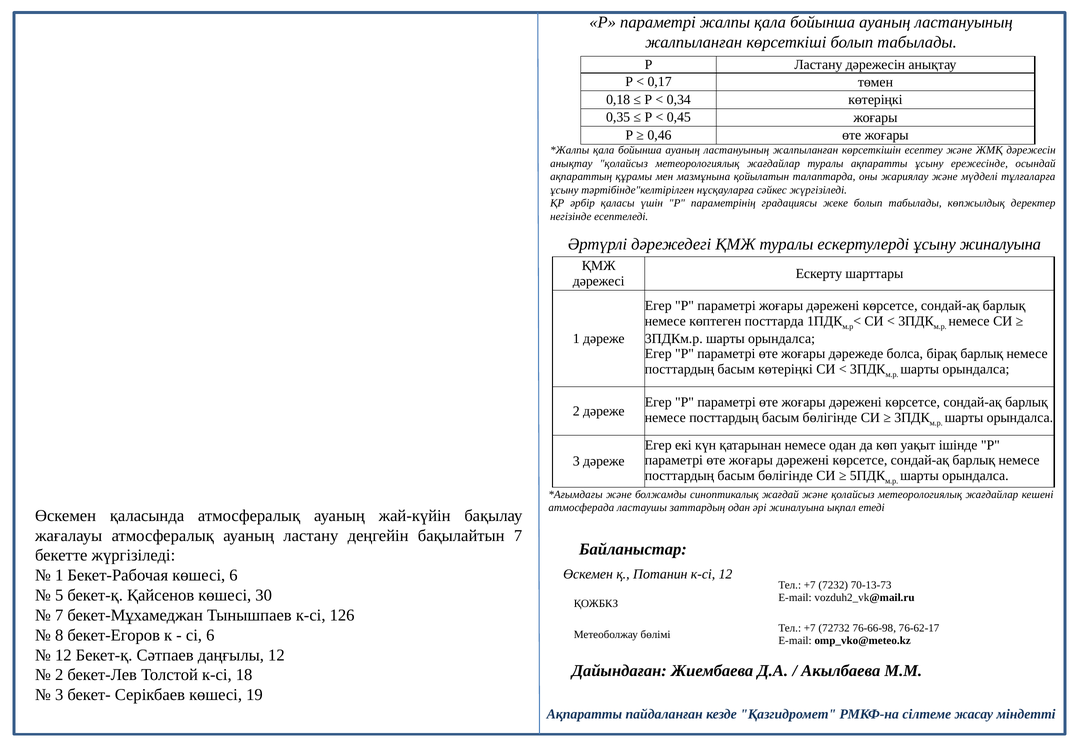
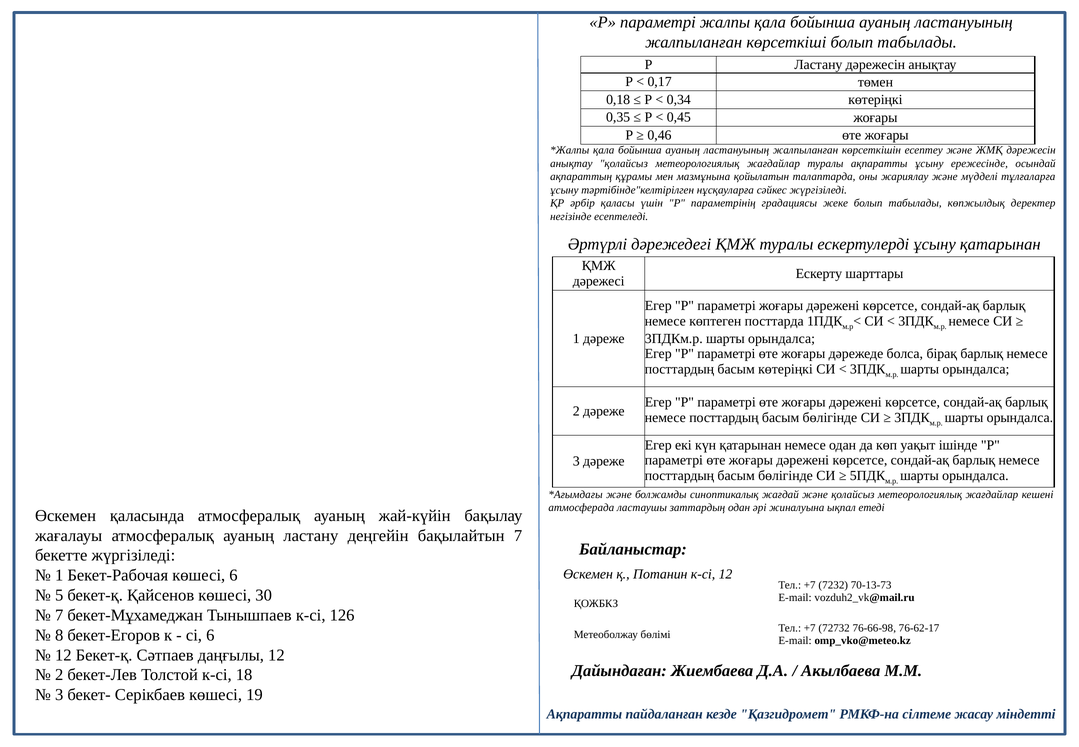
ұсыну жиналуына: жиналуына -> қатарынан (1000, 244)
